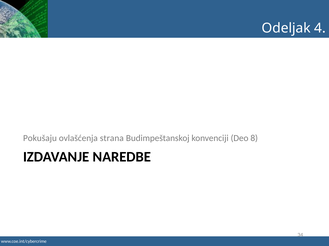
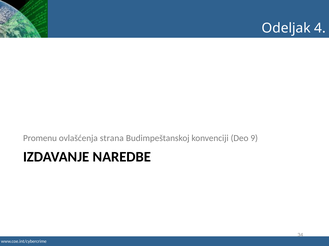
Pokušaju: Pokušaju -> Promenu (40, 138)
8: 8 -> 9 (254, 138)
